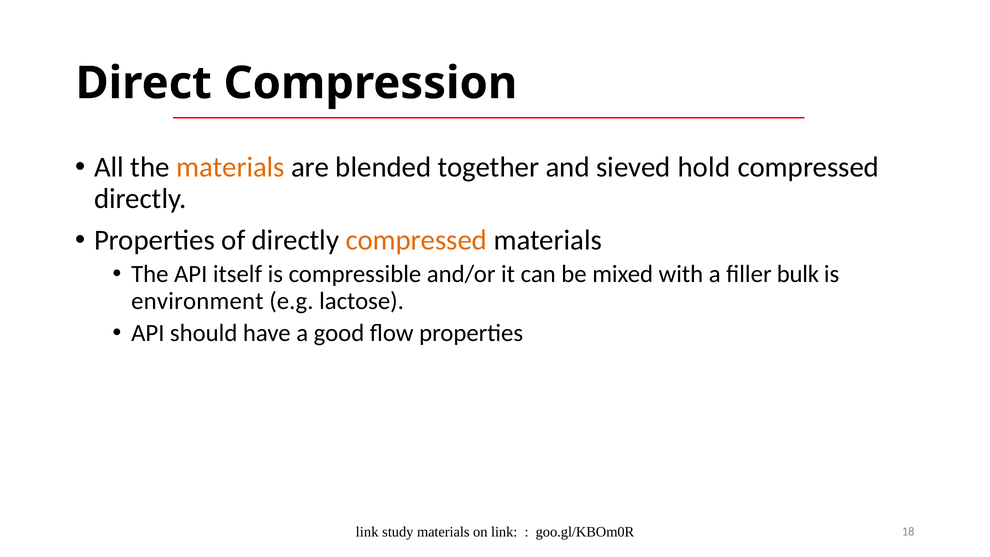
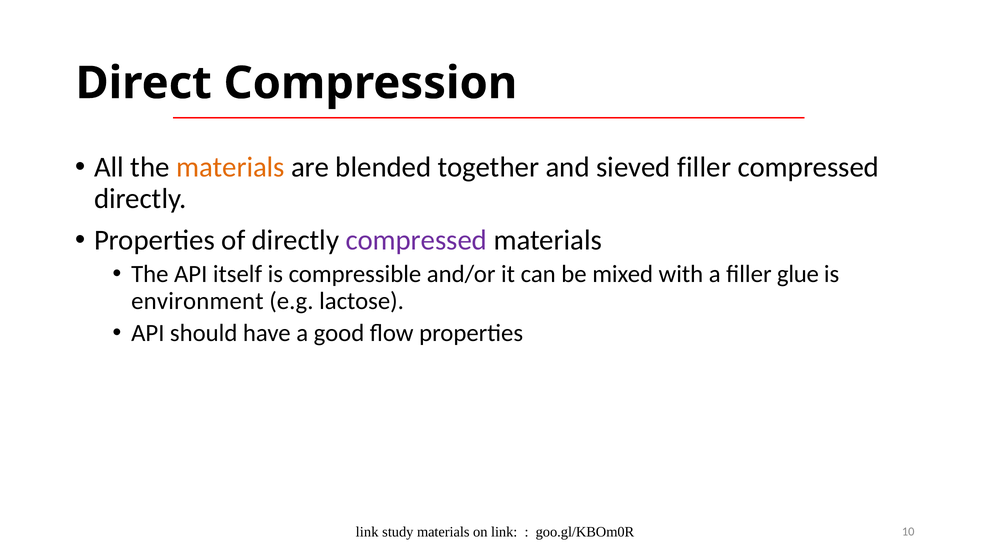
sieved hold: hold -> filler (704, 167)
compressed colour: orange -> purple (416, 240)
bulk: bulk -> glue (798, 274)
18: 18 -> 10 (908, 532)
